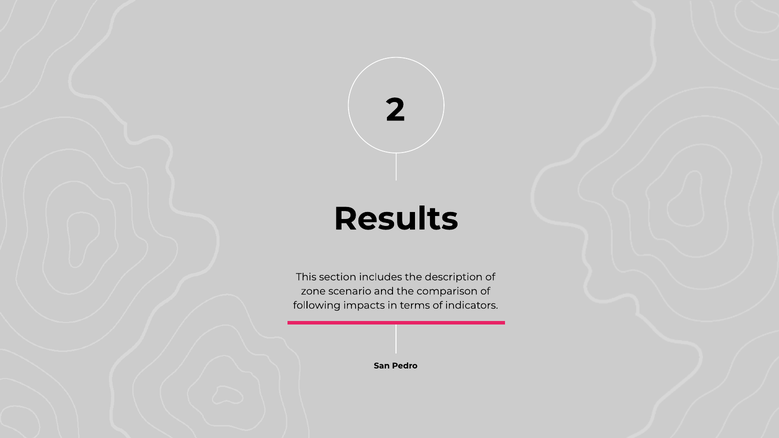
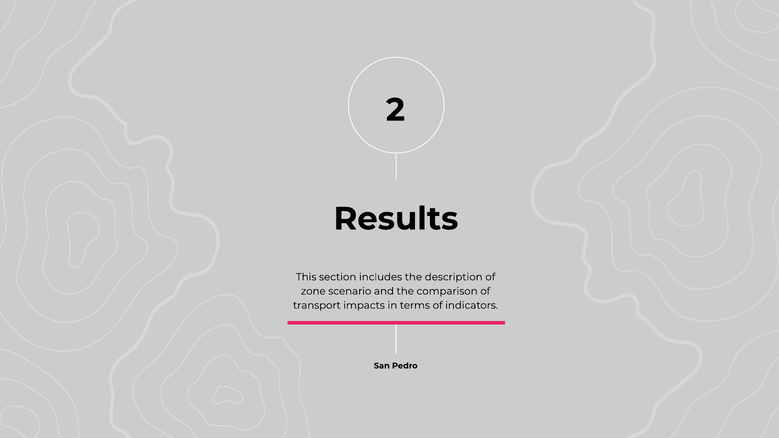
following: following -> transport (317, 305)
